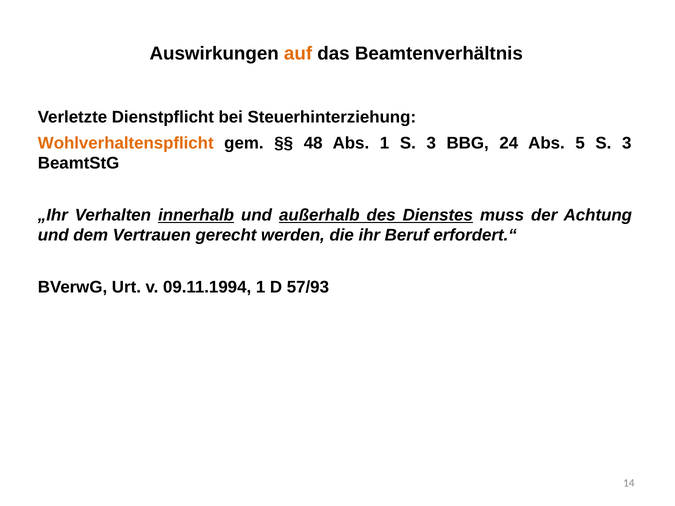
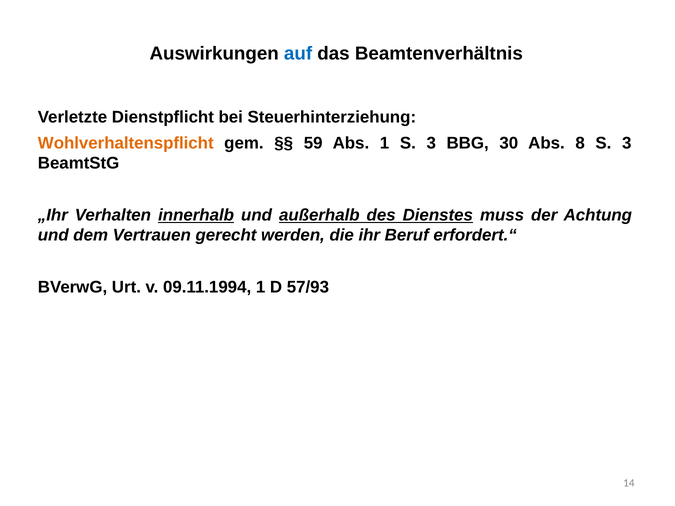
auf colour: orange -> blue (298, 54)
48: 48 -> 59 (313, 143)
24: 24 -> 30 (509, 143)
5: 5 -> 8 (580, 143)
